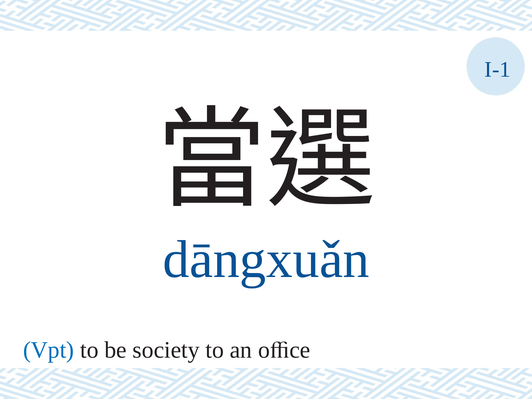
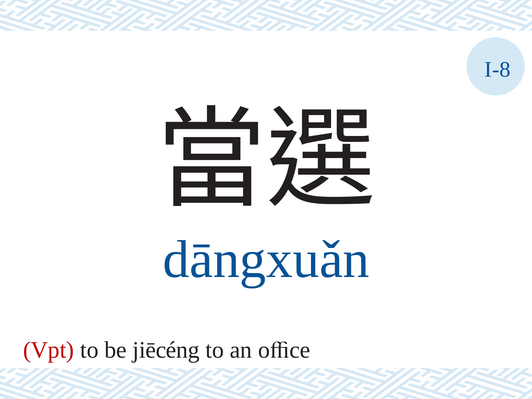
I-1: I-1 -> I-8 (498, 70)
Vpt colour: blue -> red (49, 350)
society: society -> jiēcéng (166, 350)
